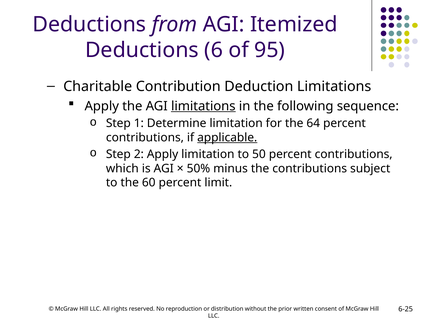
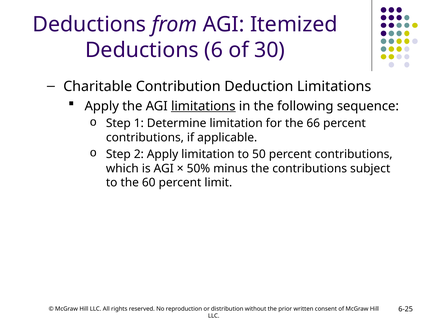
95: 95 -> 30 (270, 50)
64: 64 -> 66 (313, 123)
applicable underline: present -> none (227, 138)
